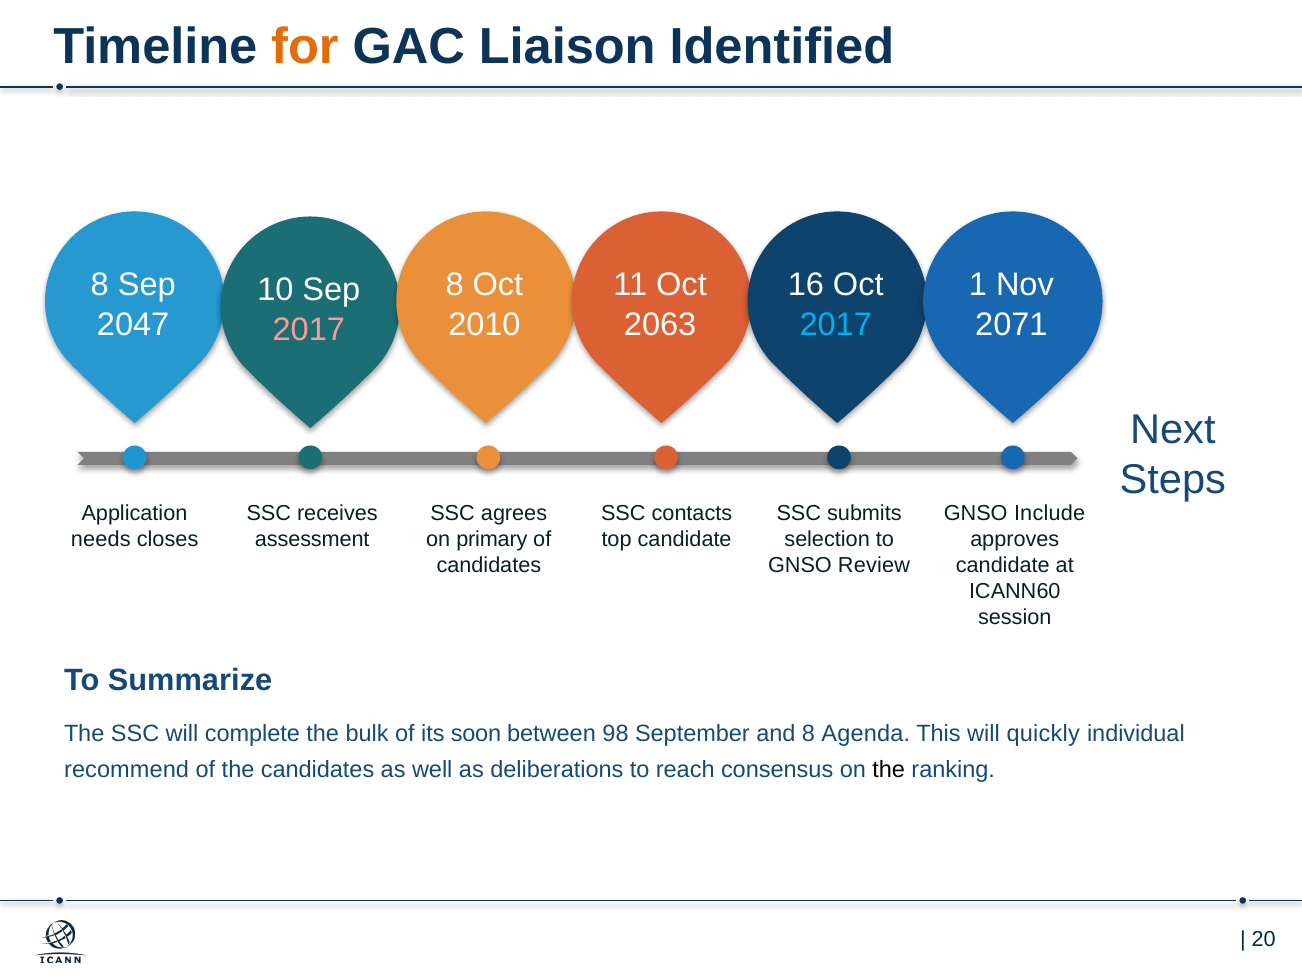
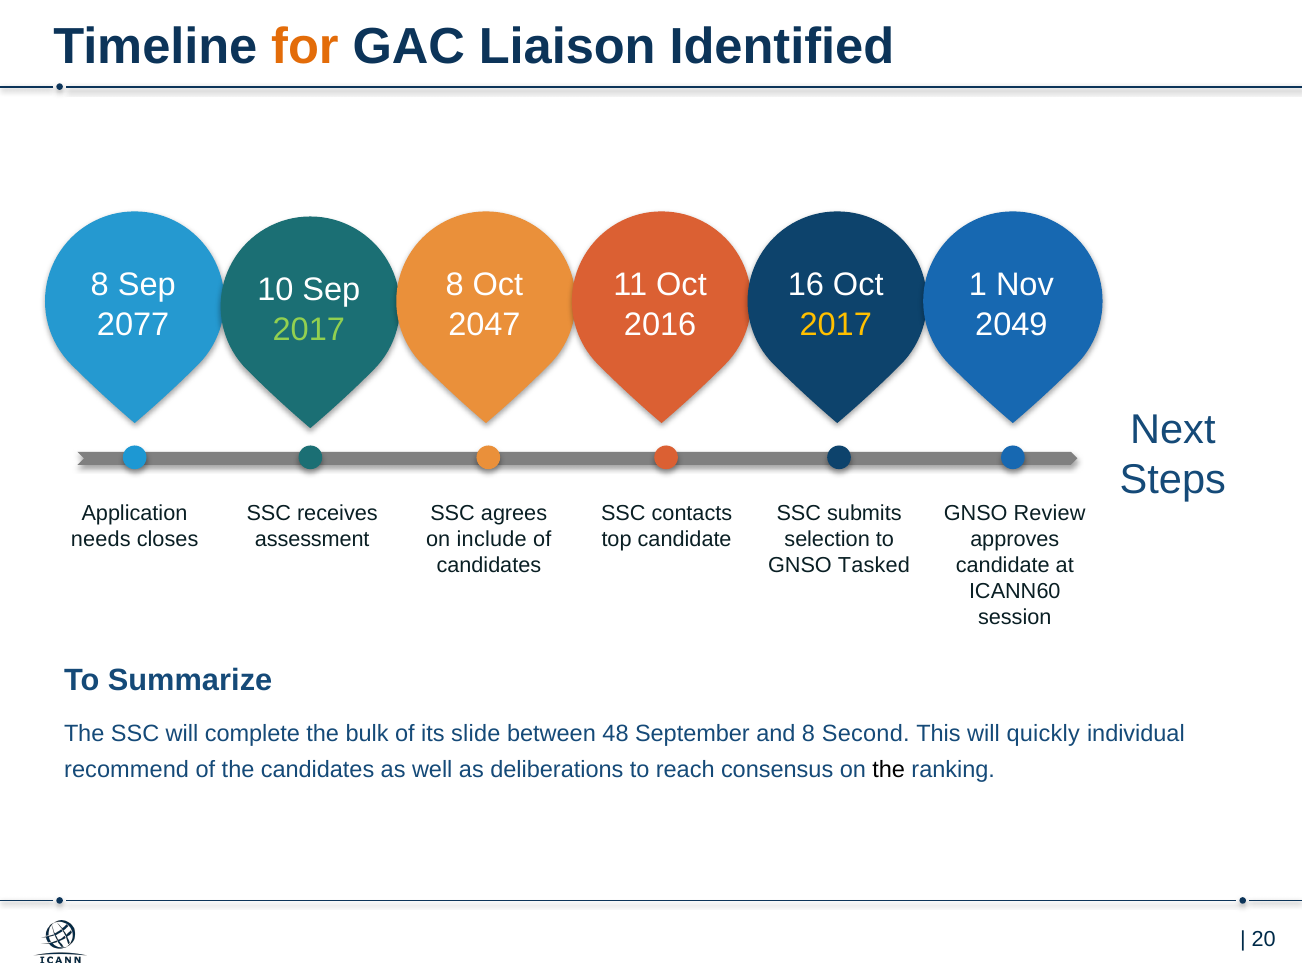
2047: 2047 -> 2077 (133, 324)
2010: 2010 -> 2047 (484, 324)
2063: 2063 -> 2016 (660, 324)
2017 colour: light blue -> yellow (836, 324)
2071: 2071 -> 2049 (1011, 324)
2017 colour: pink -> light green (309, 329)
Include: Include -> Review (1050, 513)
primary: primary -> include (492, 539)
Review: Review -> Tasked (874, 565)
soon: soon -> slide (476, 734)
98: 98 -> 48 (616, 734)
Agenda: Agenda -> Second (866, 734)
